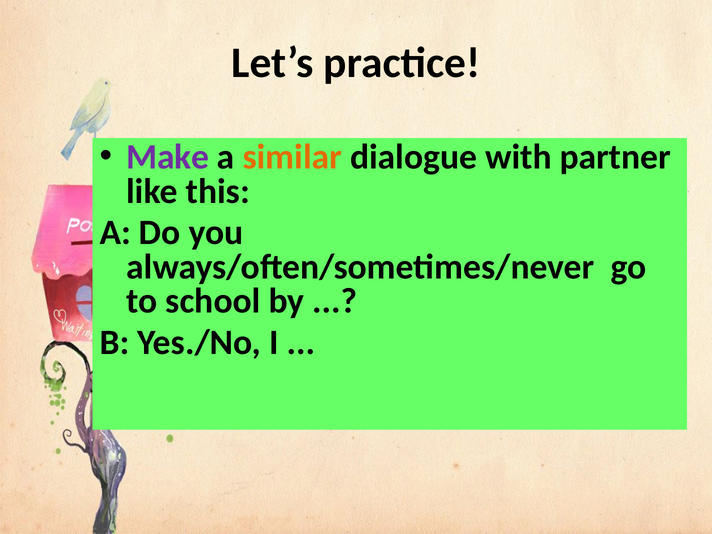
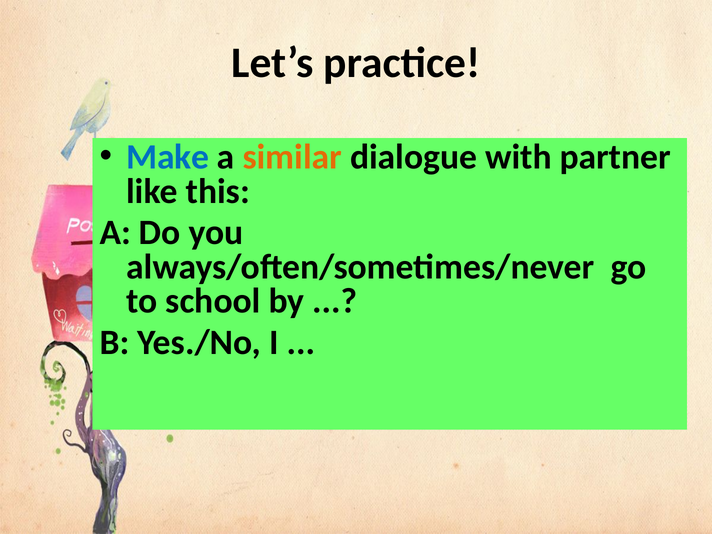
Make colour: purple -> blue (168, 157)
